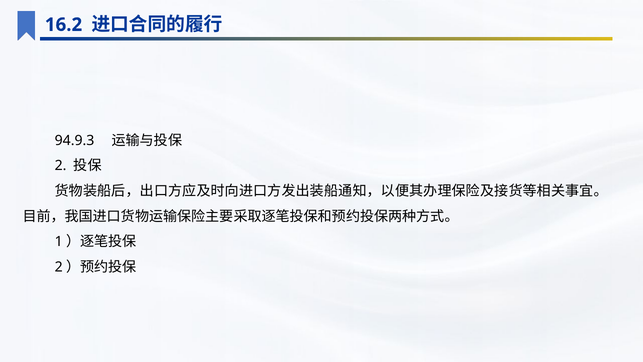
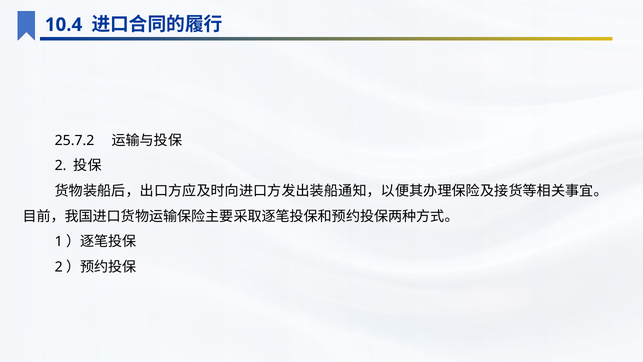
16.2: 16.2 -> 10.4 (64, 25)
94.9.3: 94.9.3 -> 25.7.2 (75, 140)
